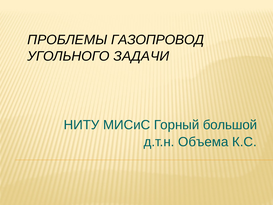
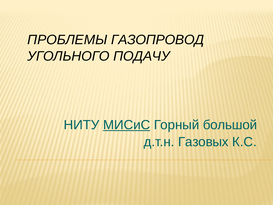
ЗАДАЧИ: ЗАДАЧИ -> ПОДАЧУ (142, 56)
МИСиС underline: none -> present (127, 125)
Объема: Объема -> Газовых (203, 142)
